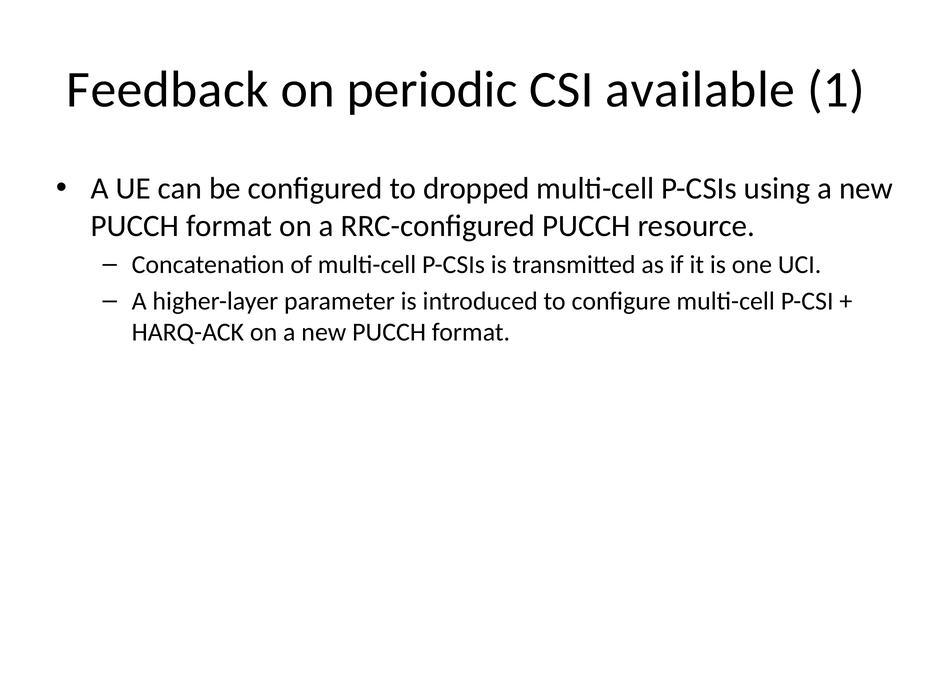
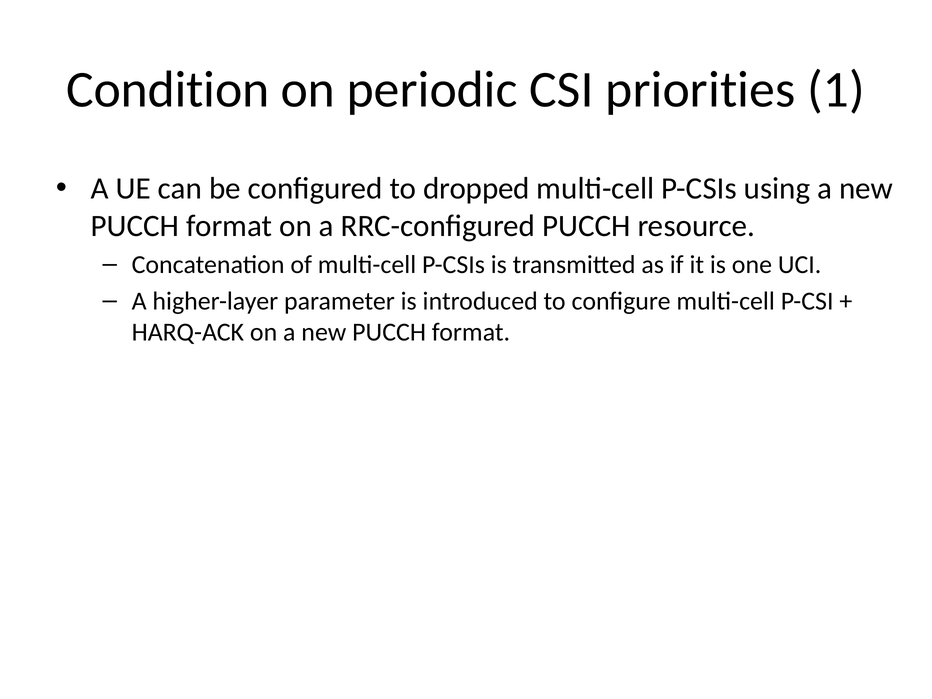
Feedback: Feedback -> Condition (168, 90)
available: available -> priorities (700, 90)
